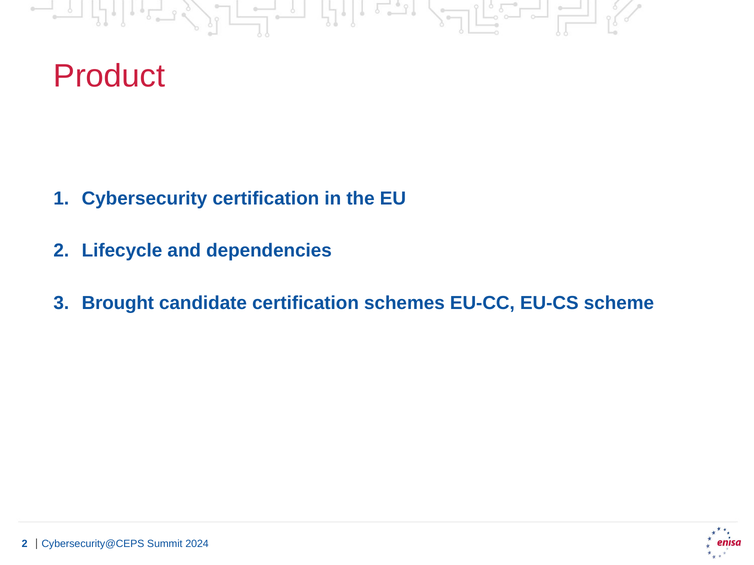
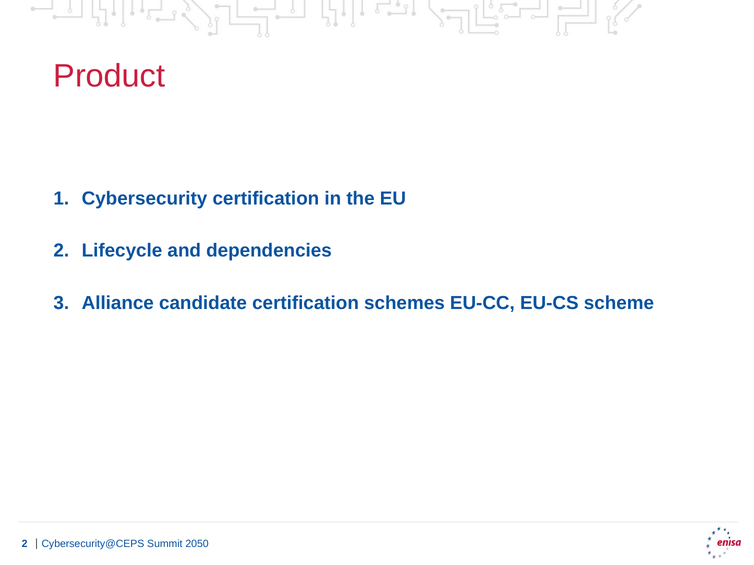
Brought: Brought -> Alliance (118, 303)
2024: 2024 -> 2050 (197, 544)
